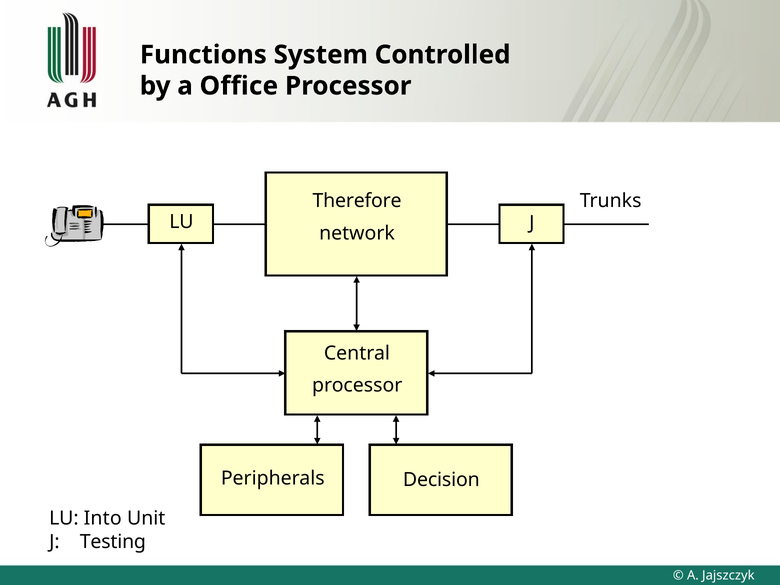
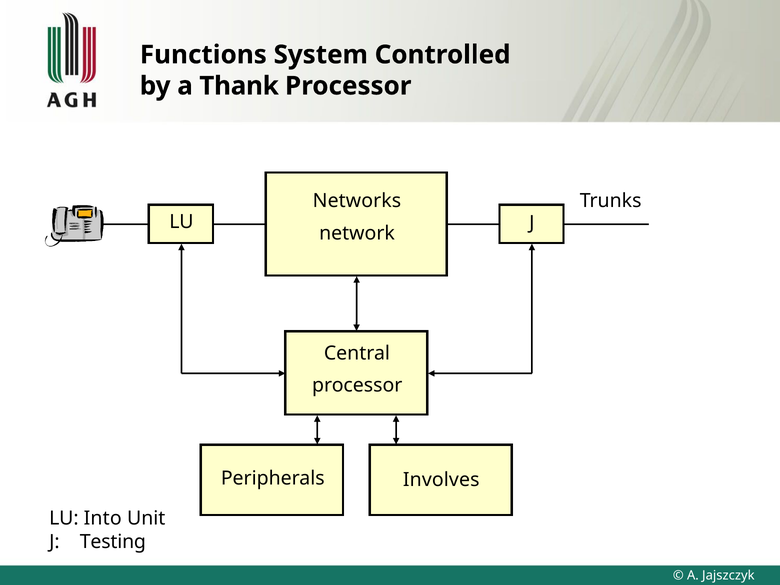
Office: Office -> Thank (239, 86)
Therefore: Therefore -> Networks (357, 201)
Decision: Decision -> Involves (441, 480)
